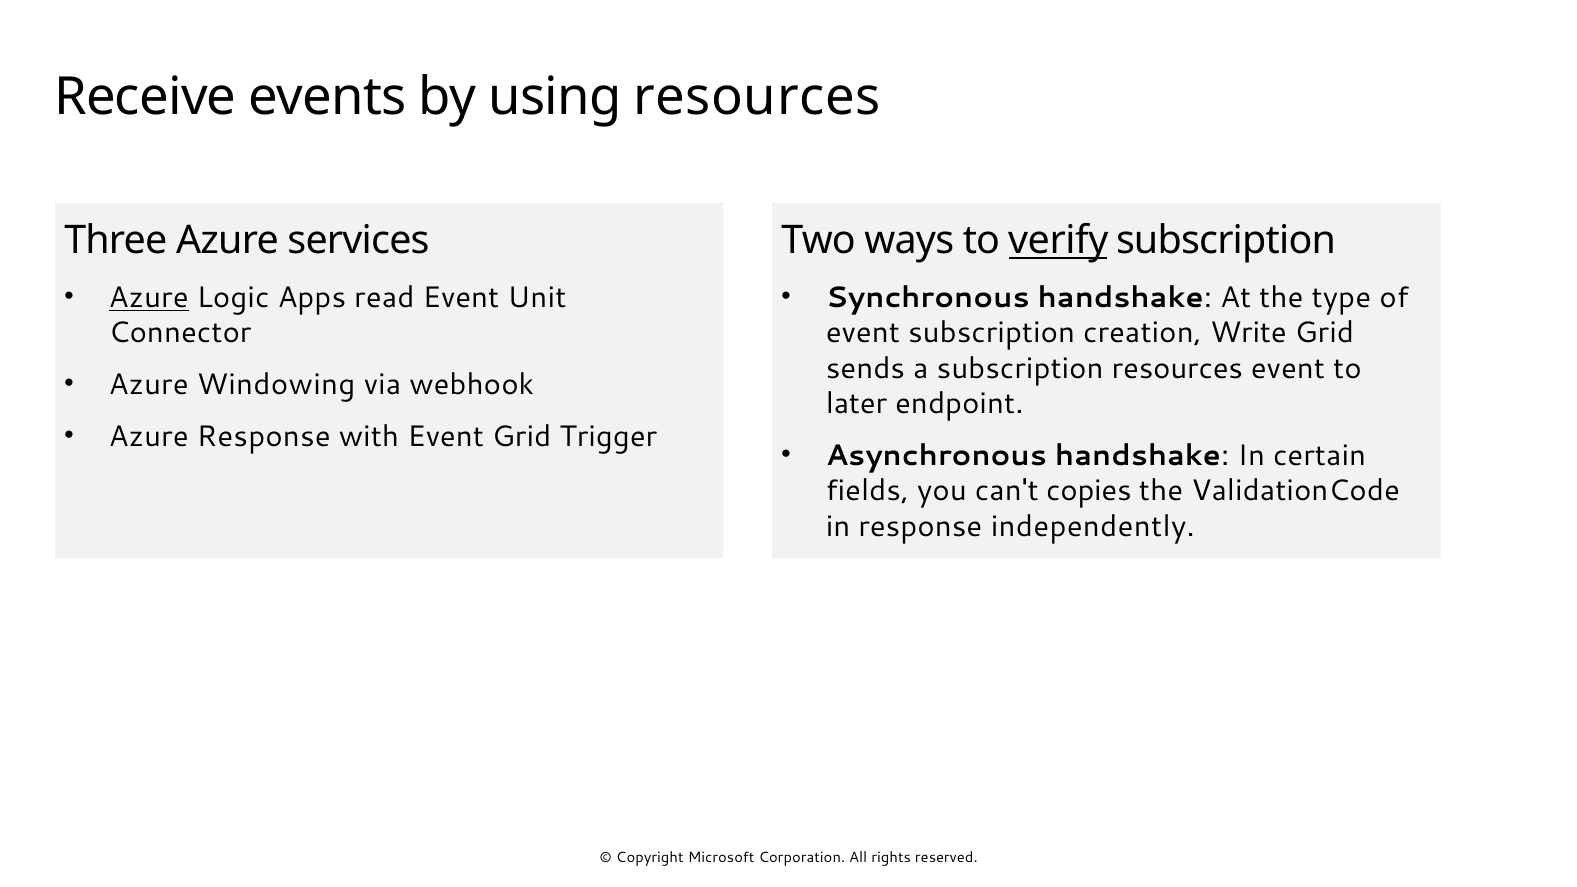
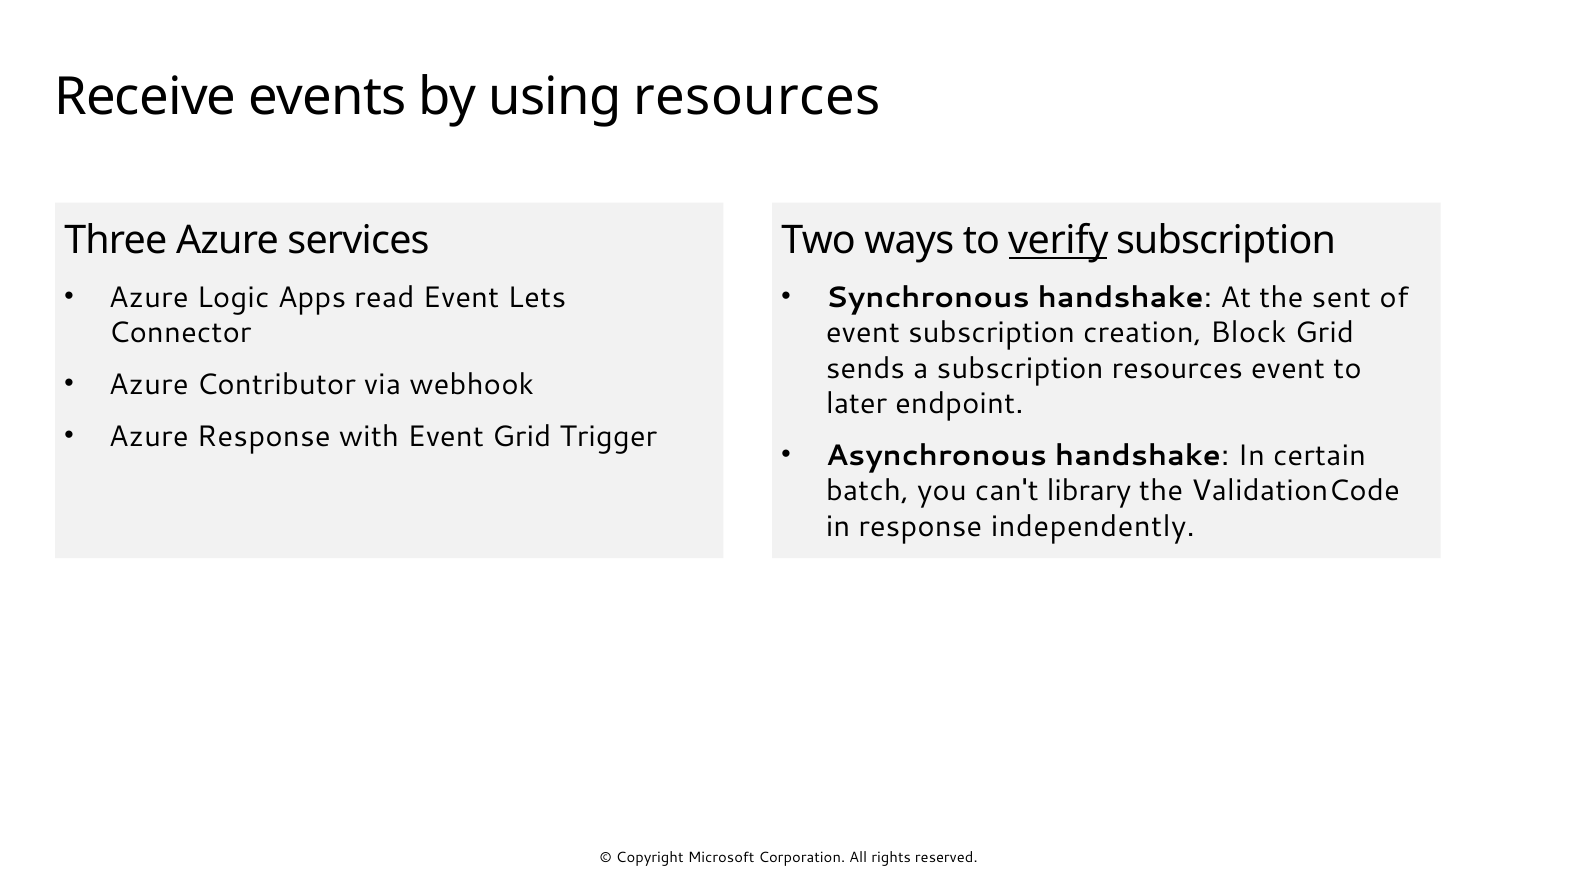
Azure underline: present -> none (149, 298)
Unit: Unit -> Lets (537, 298)
type: type -> sent (1341, 298)
Write: Write -> Block (1248, 333)
Windowing: Windowing -> Contributor (276, 385)
fields: fields -> batch (867, 491)
copies: copies -> library (1089, 491)
